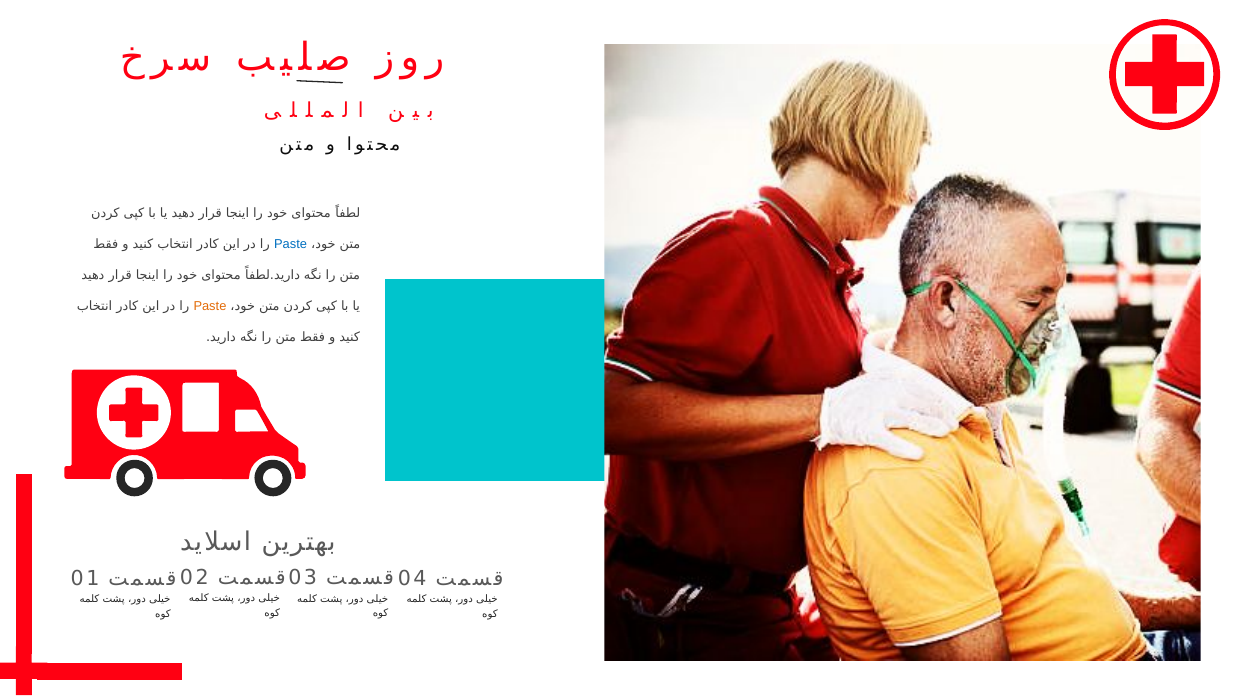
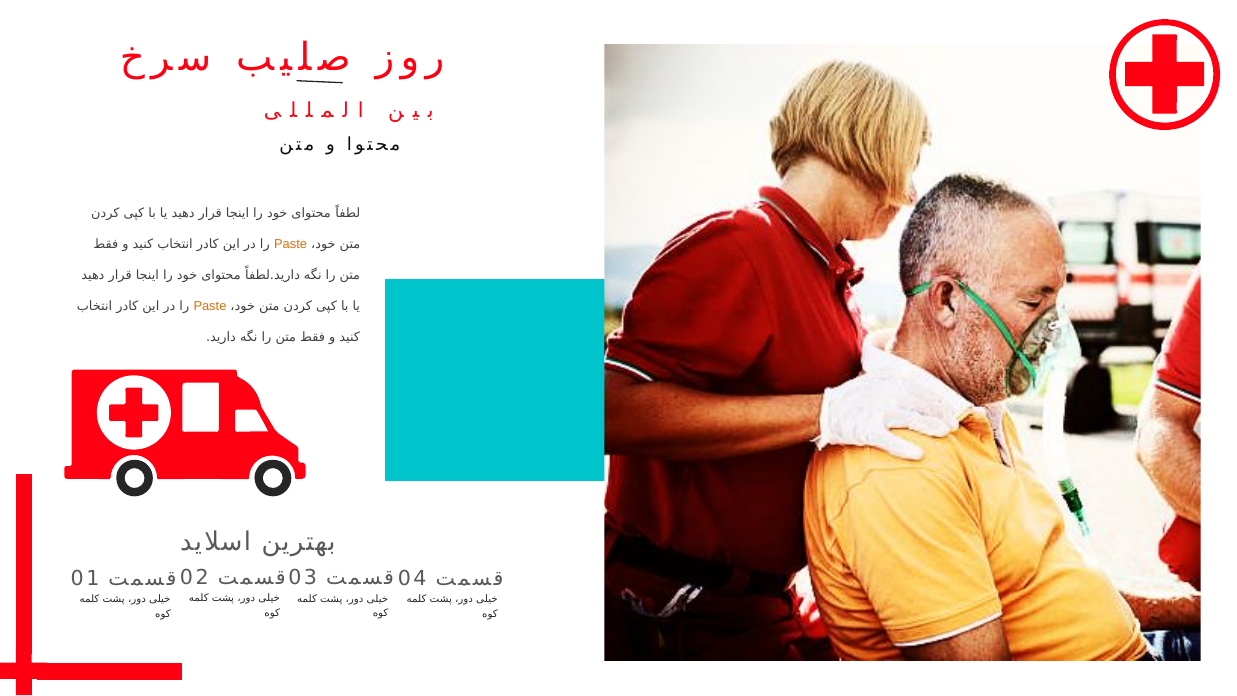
Paste colour: blue -> orange (291, 245)
